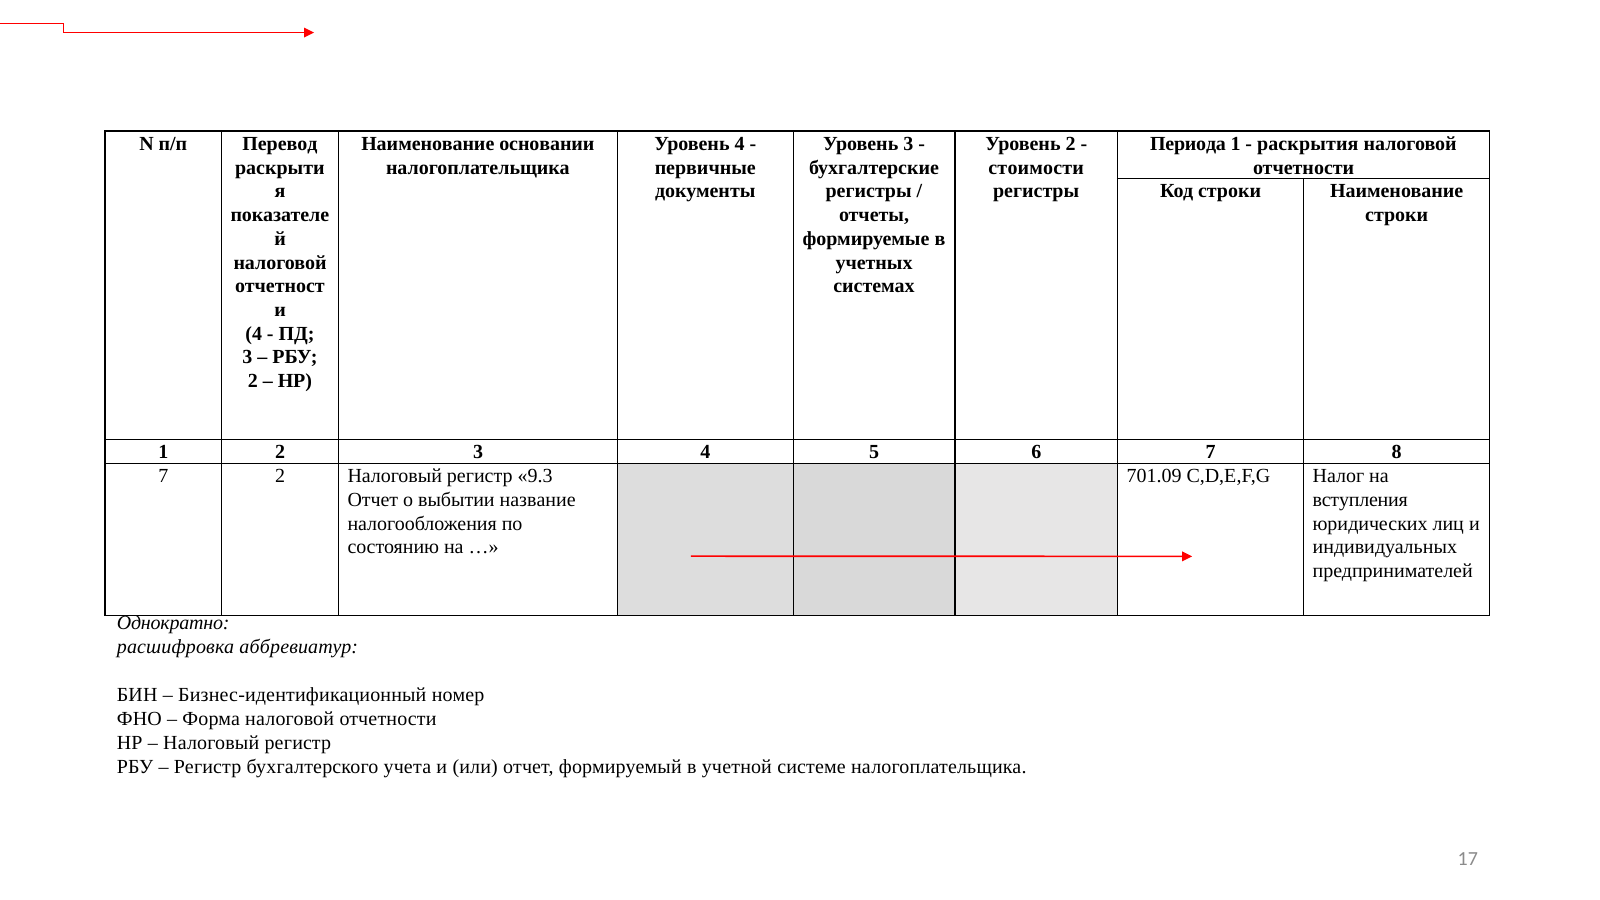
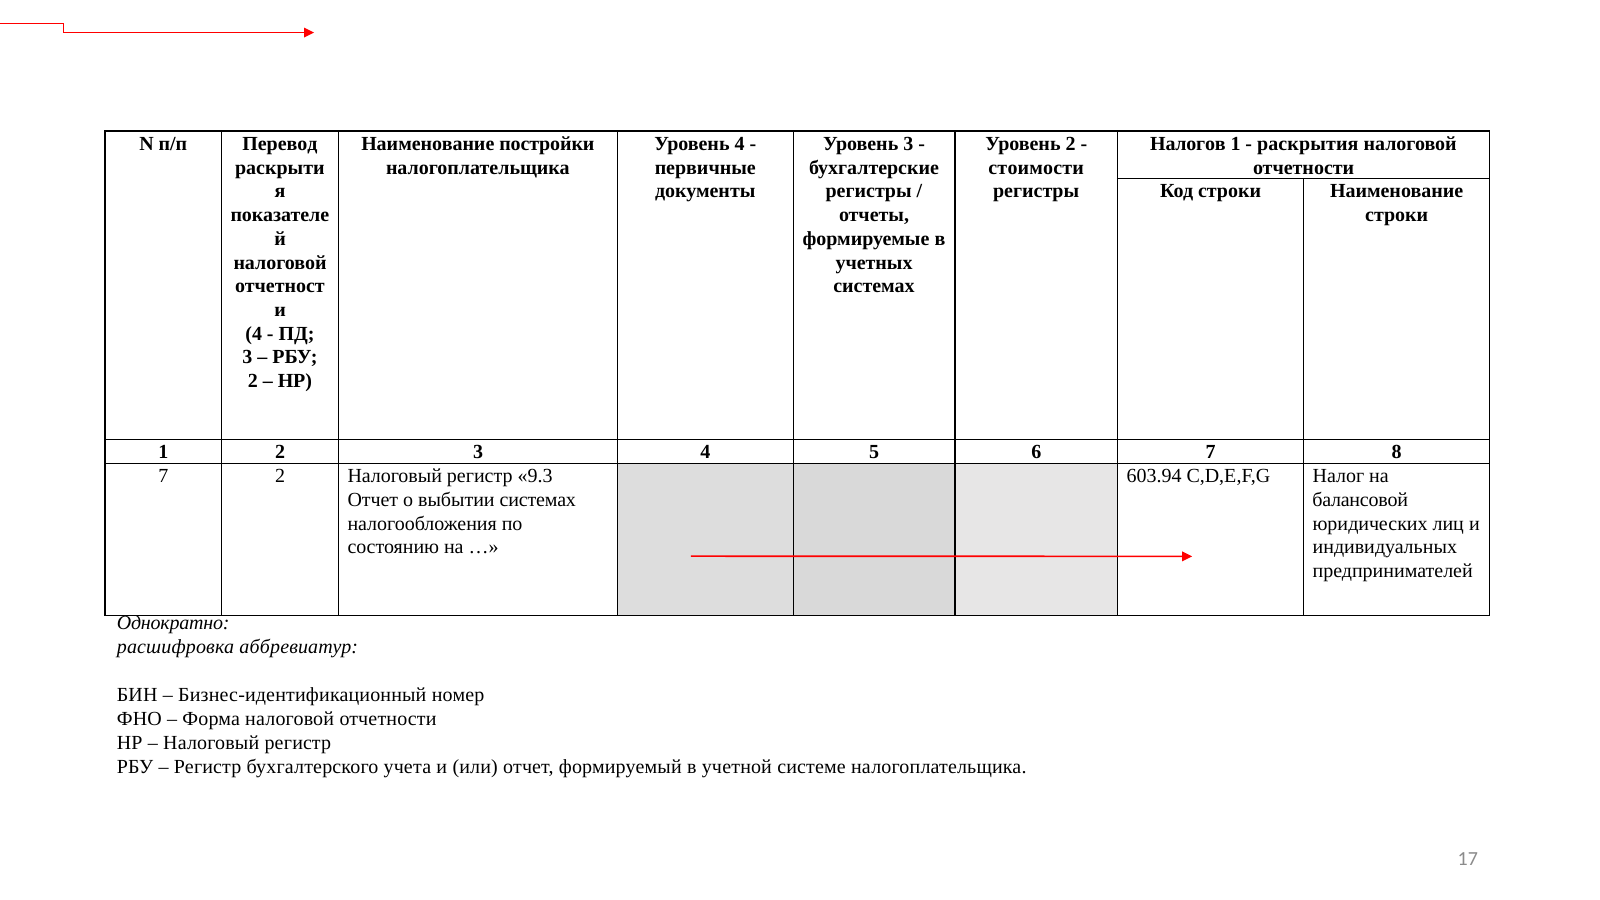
основании: основании -> постройки (547, 144)
Периода: Периода -> Налогов (1188, 144)
701.09: 701.09 -> 603.94 (1154, 476)
выбытии название: название -> системах (538, 500)
вступления: вступления -> балансовой (1360, 500)
